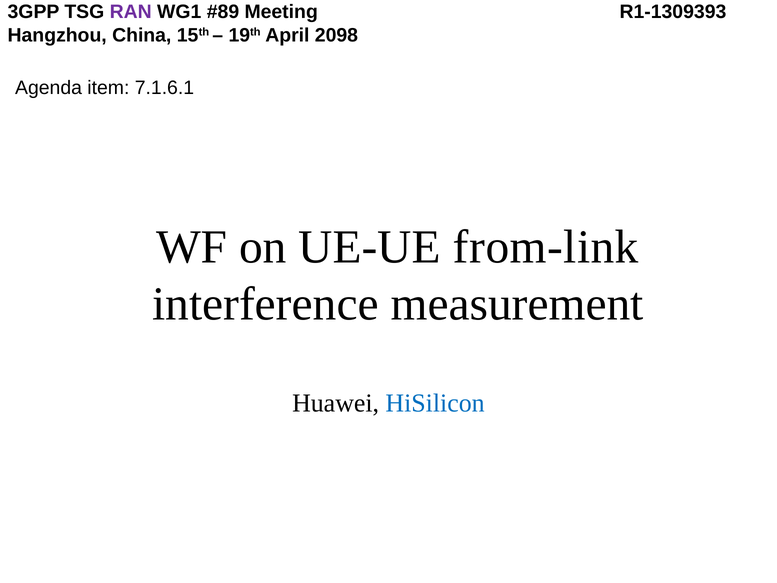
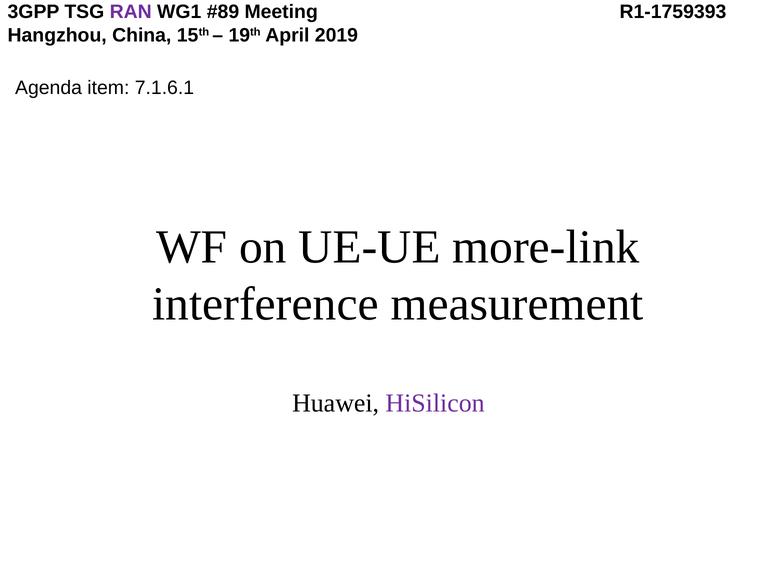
R1-1309393: R1-1309393 -> R1-1759393 (673, 12)
2098: 2098 -> 2019 (336, 35)
from-link: from-link -> more-link (546, 247)
HiSilicon colour: blue -> purple (435, 403)
